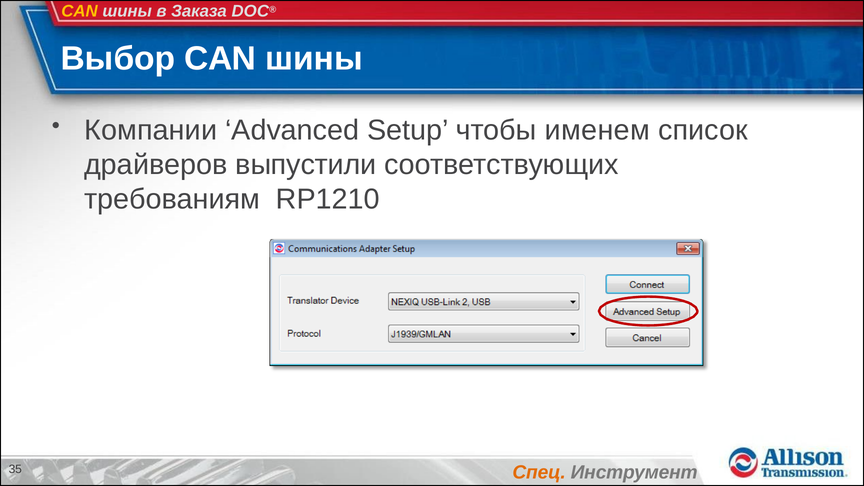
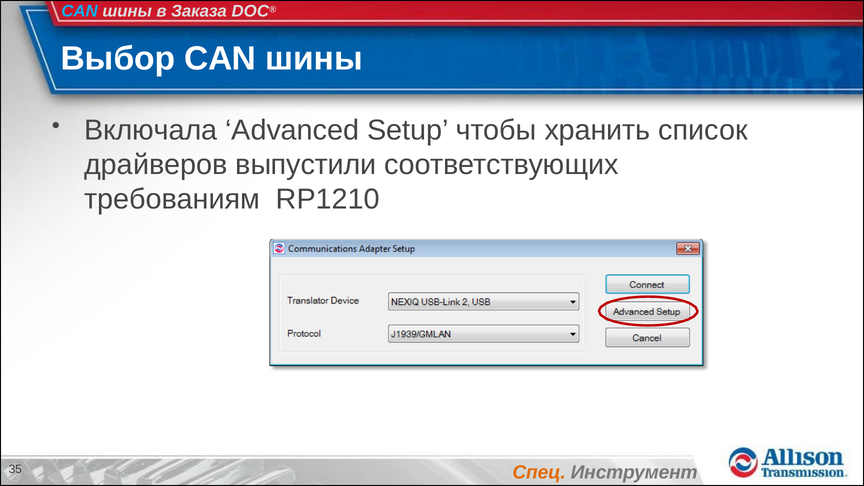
CAN colour: yellow -> light blue (80, 11)
Компании: Компании -> Включала (151, 130)
именем: именем -> хранить (597, 130)
